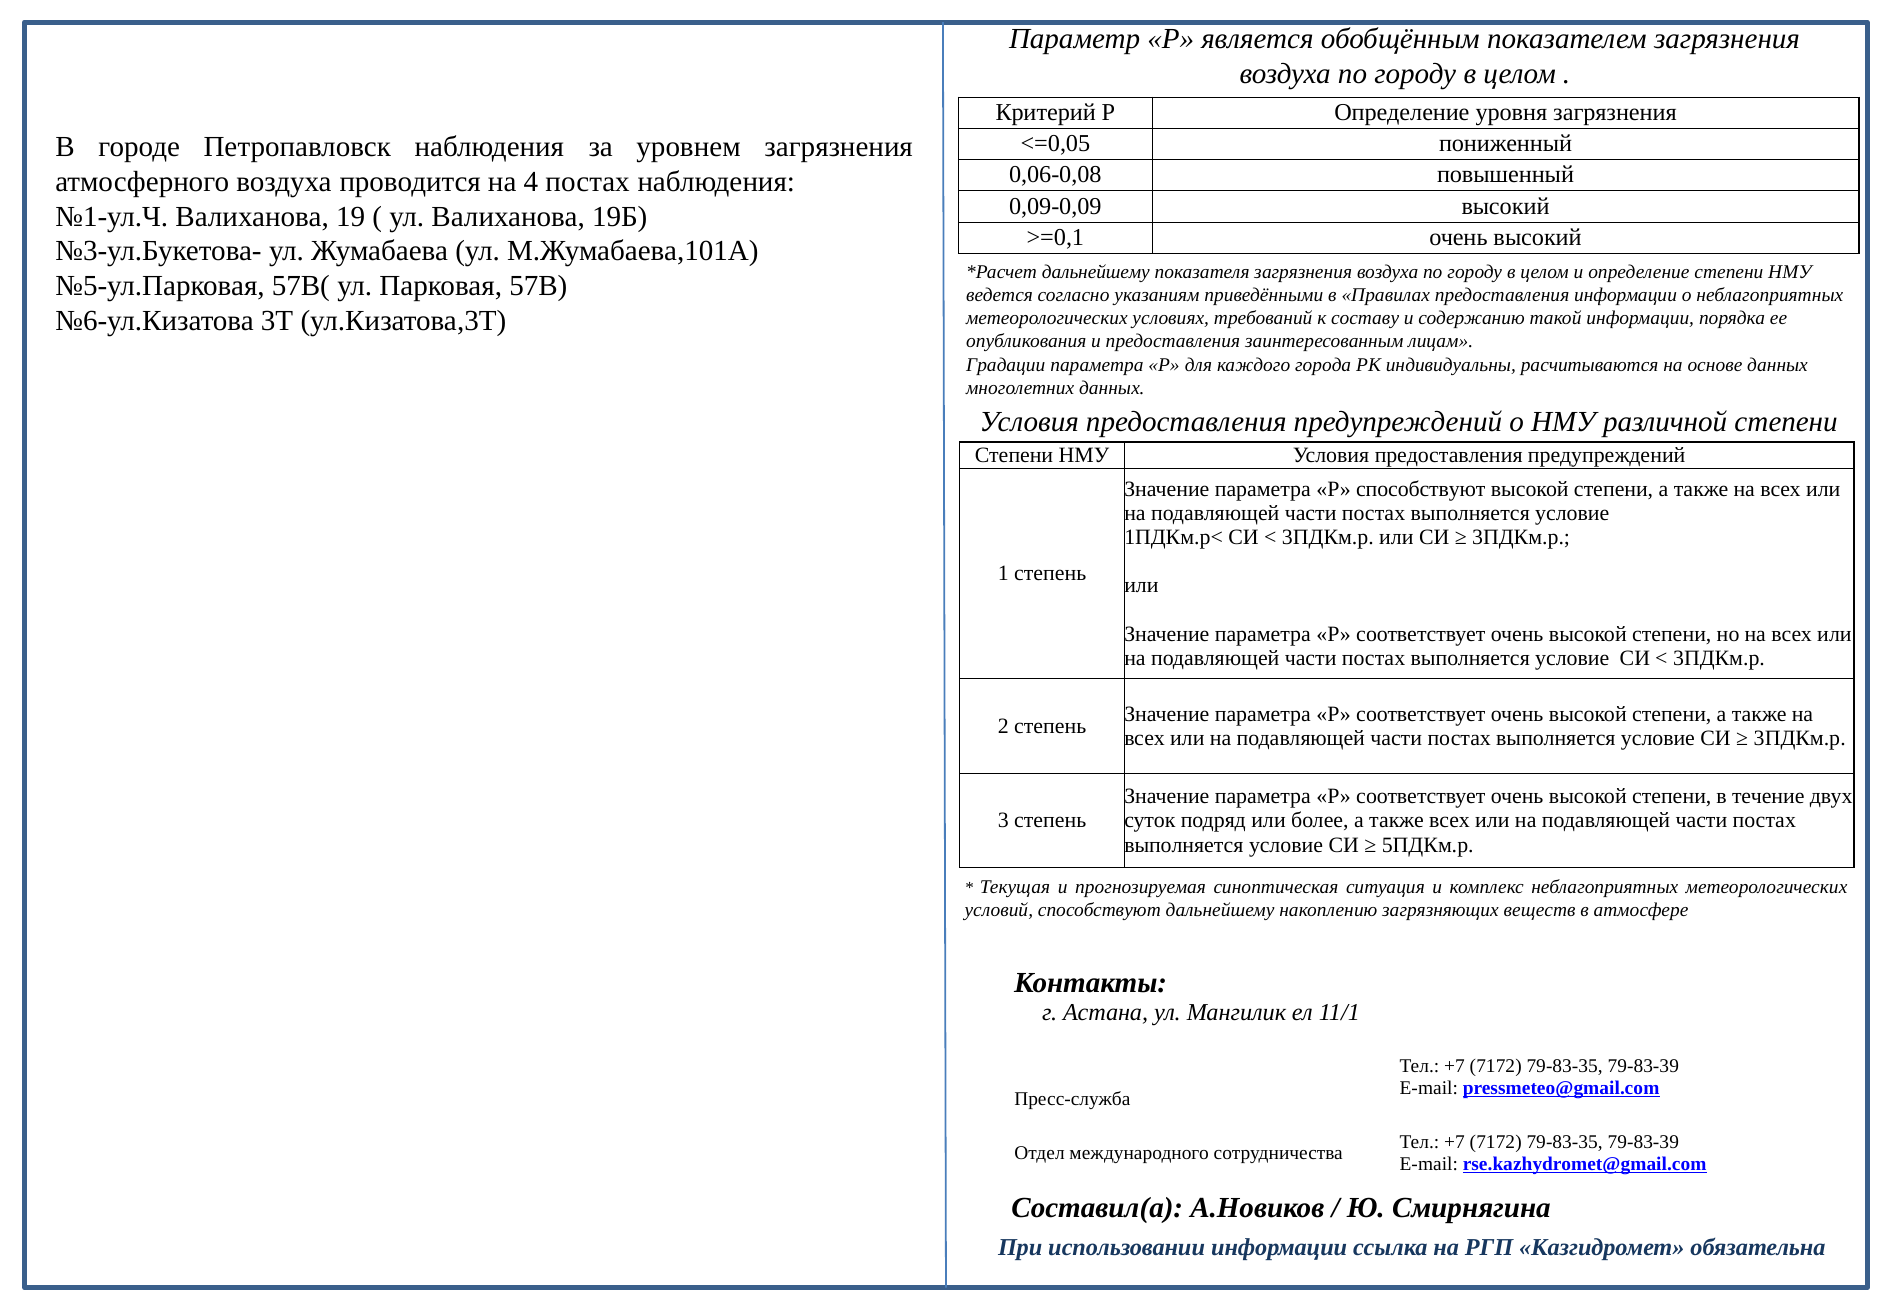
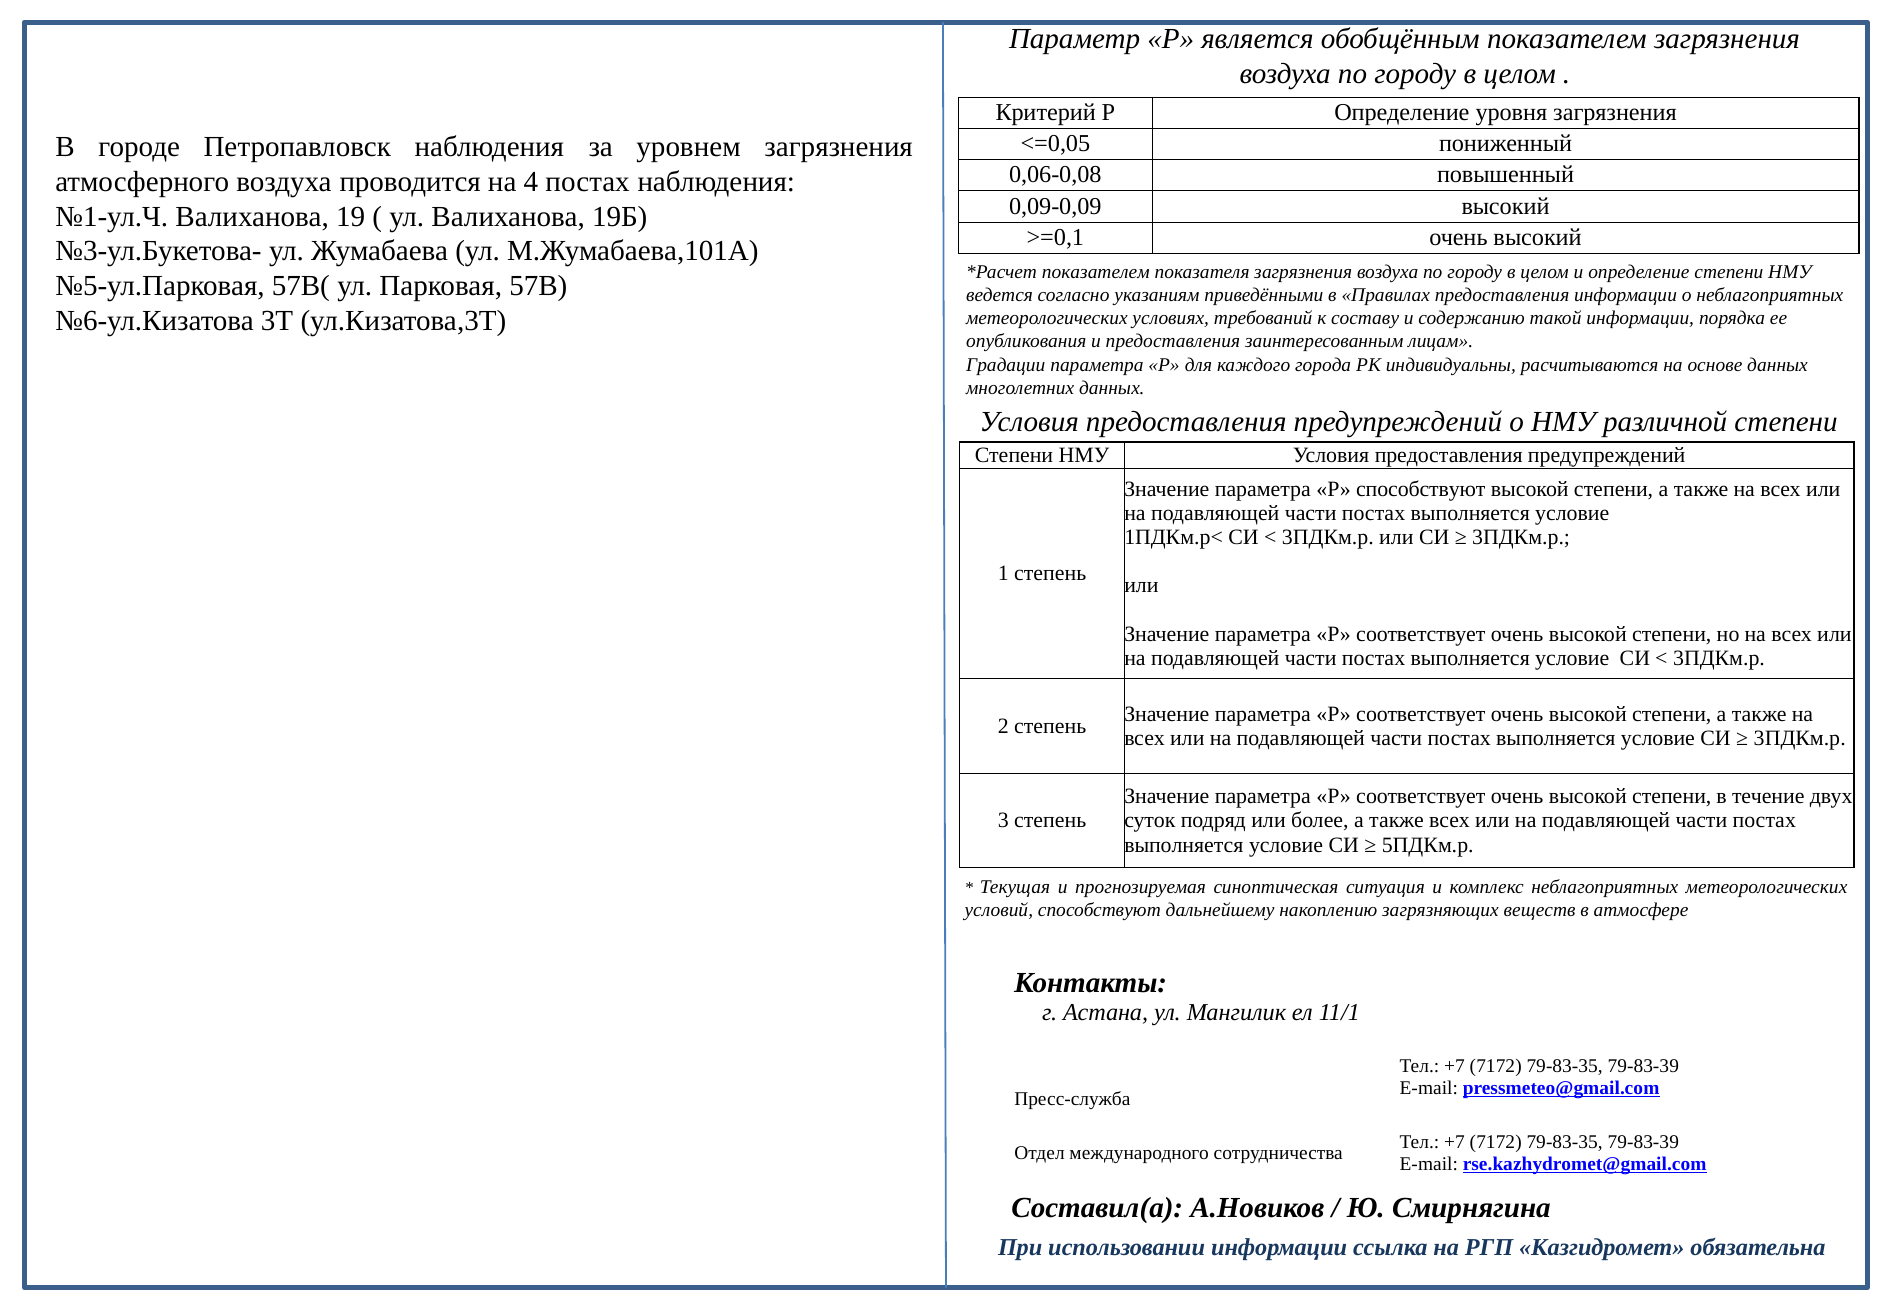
дальнейшему: дальнейшему -> показателем (1096, 272)
